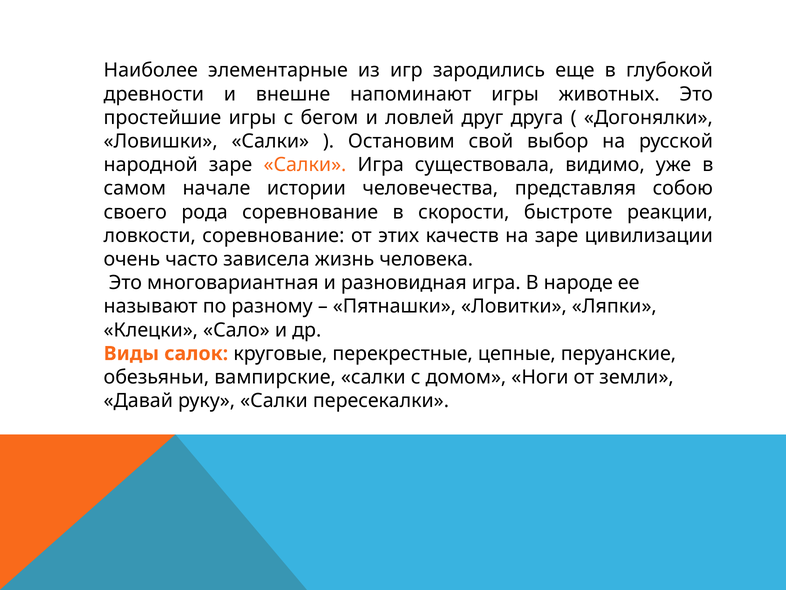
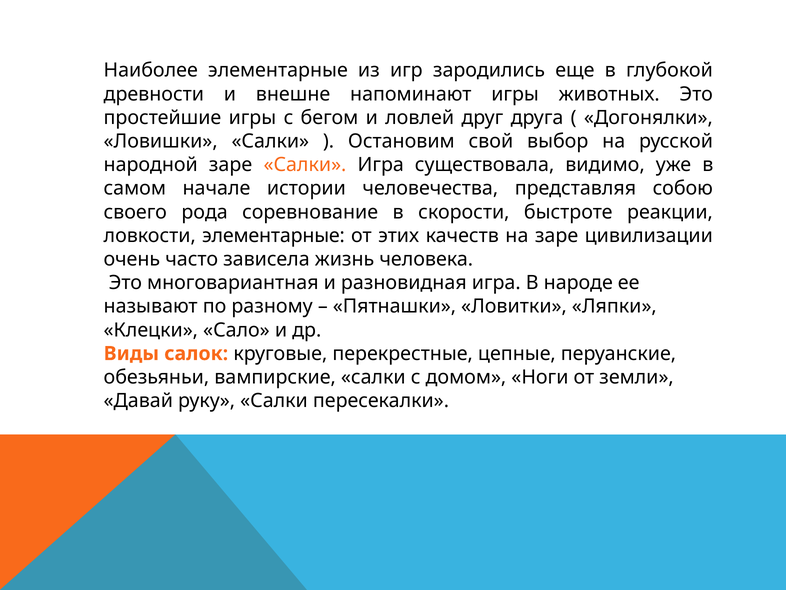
ловкости соревнование: соревнование -> элементарные (273, 235)
